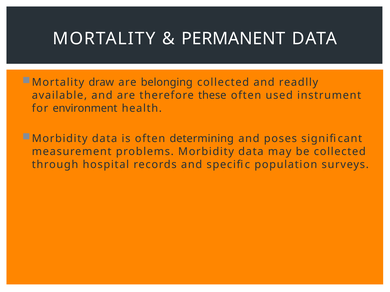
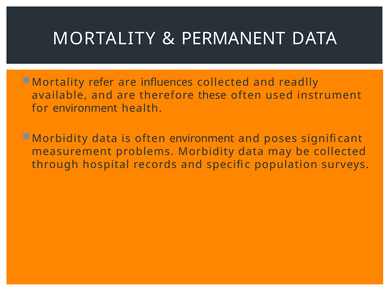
draw: draw -> refer (101, 83)
belonging: belonging -> influences (167, 83)
often determining: determining -> environment (202, 139)
